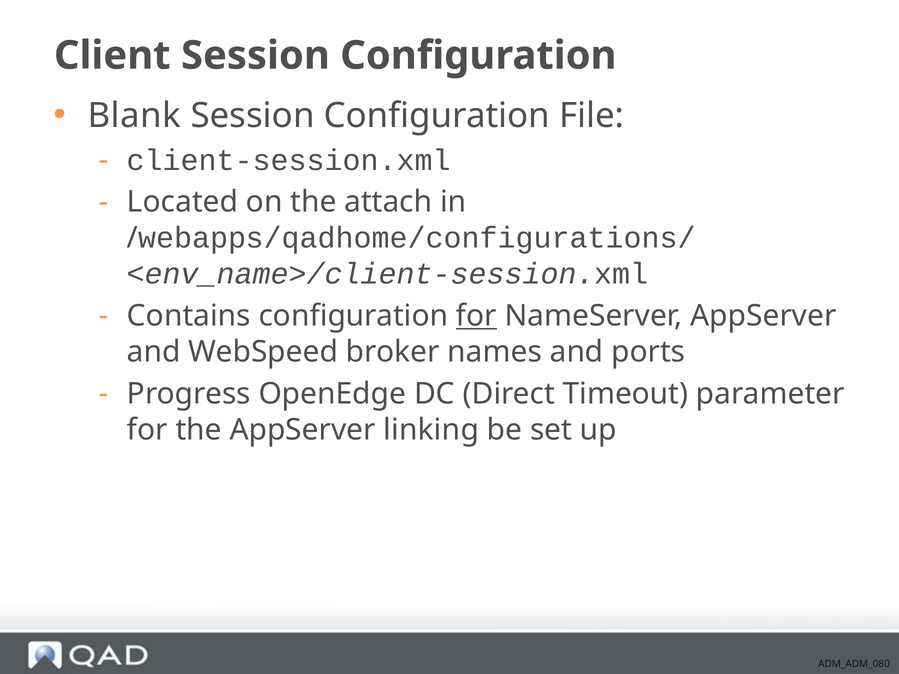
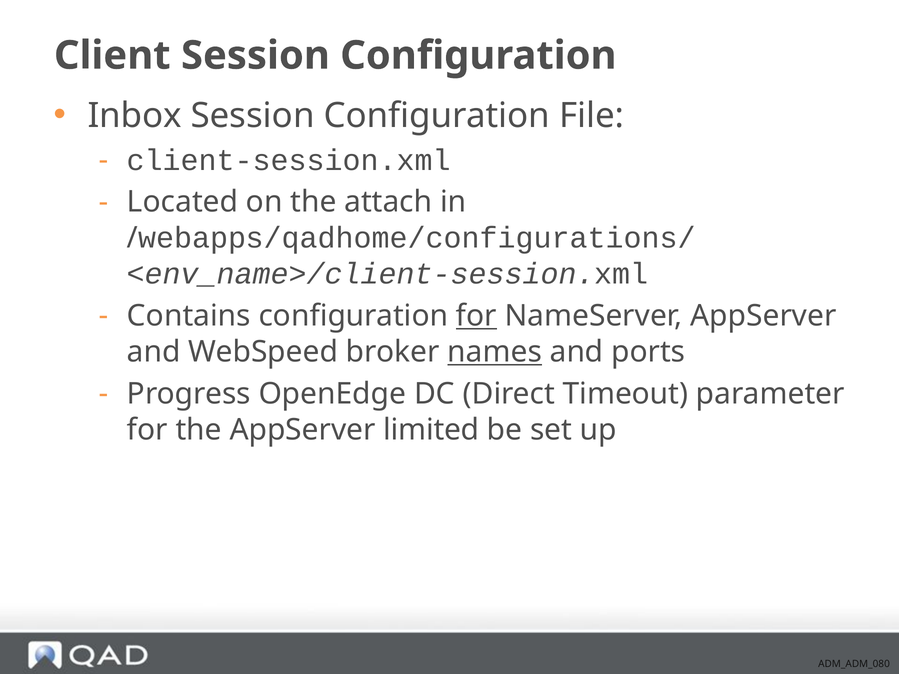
Blank: Blank -> Inbox (135, 116)
names underline: none -> present (495, 352)
linking: linking -> limited (431, 430)
